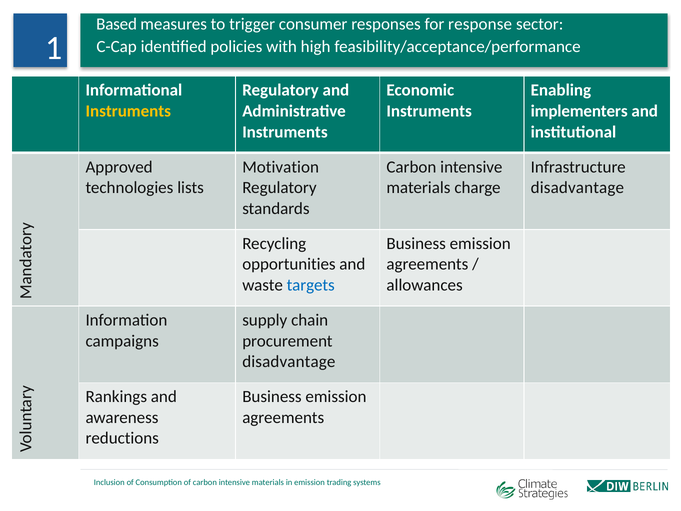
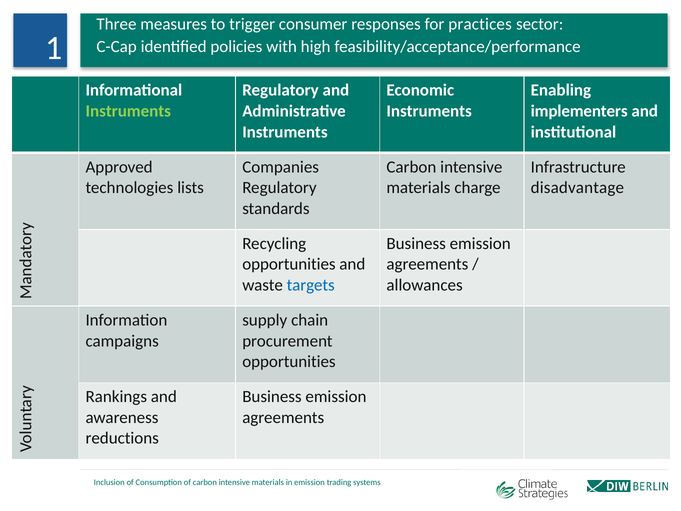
Based: Based -> Three (116, 24)
response: response -> practices (480, 24)
Instruments colour: yellow -> light green (128, 111)
Motivation: Motivation -> Companies (281, 167)
disadvantage: disadvantage -> opportunities (289, 362)
